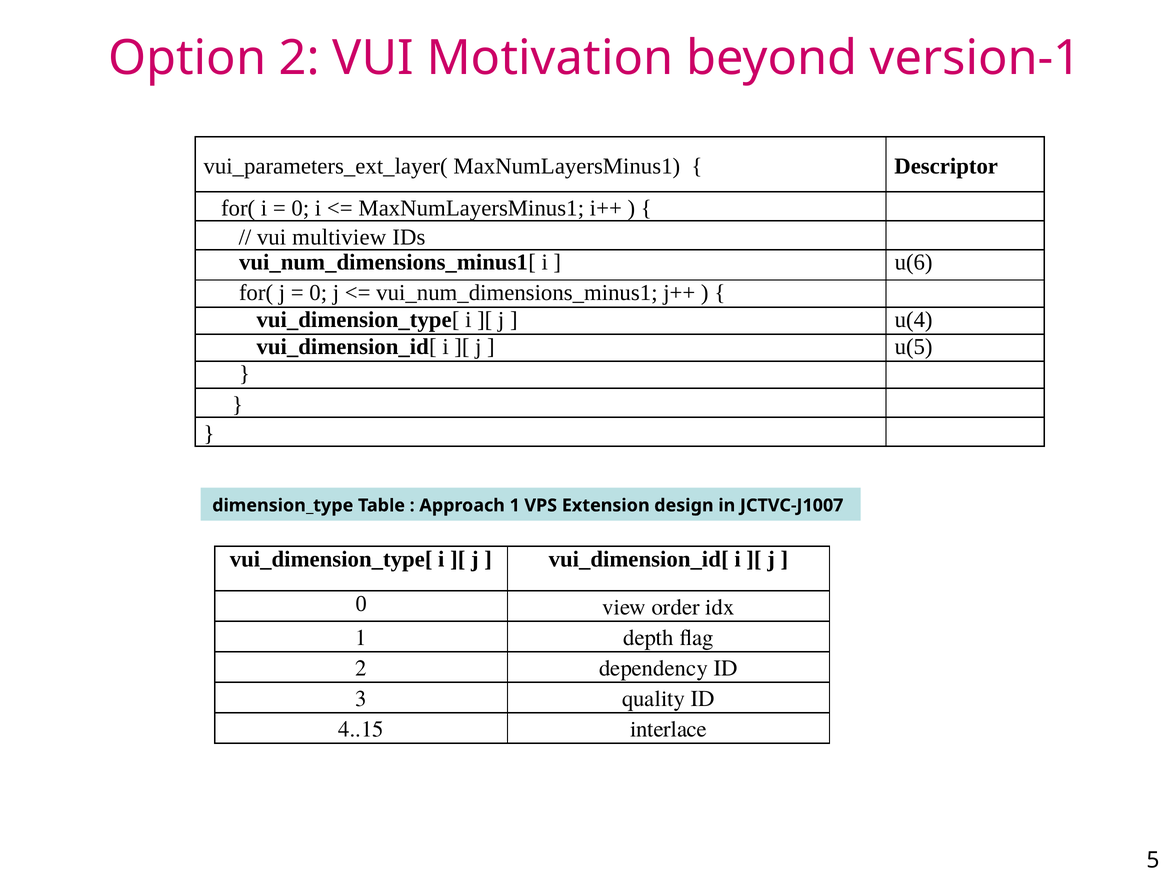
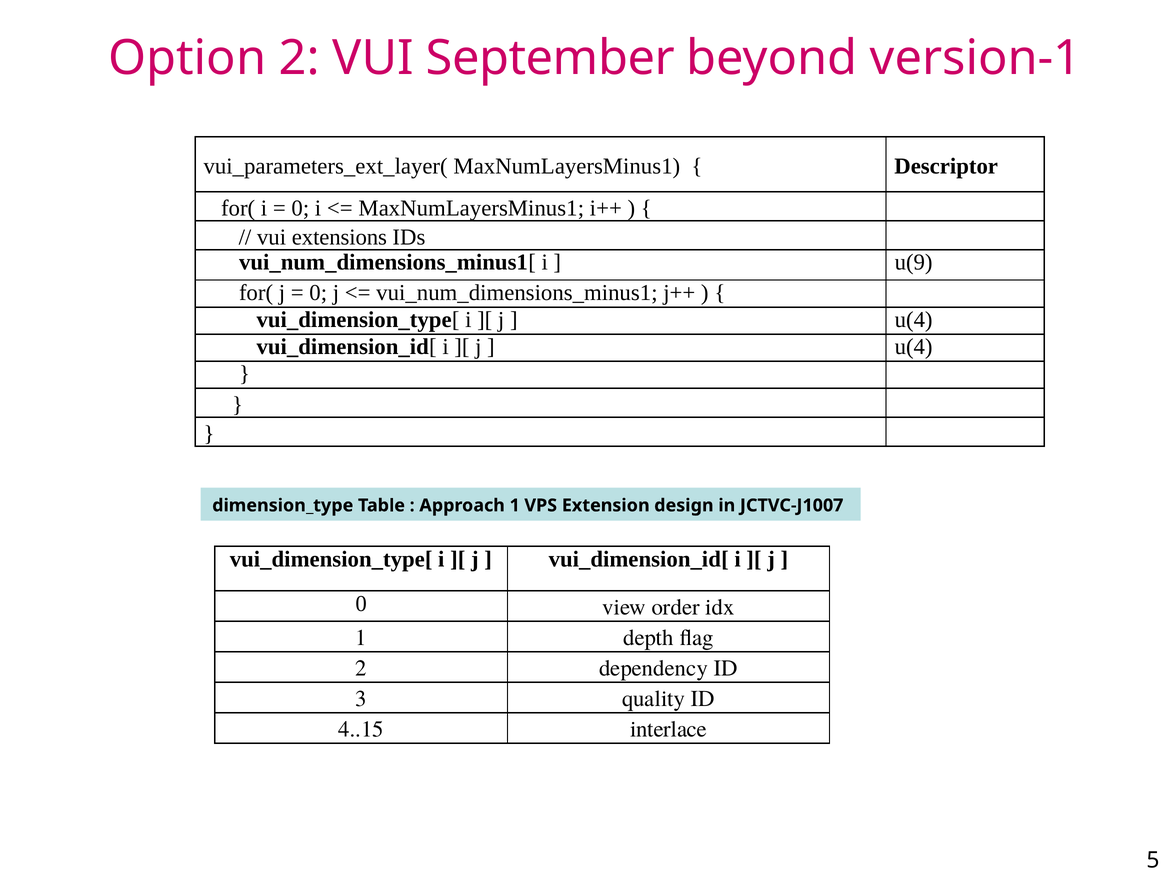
Motivation: Motivation -> September (550, 58)
multiview: multiview -> extensions (339, 237)
u(6: u(6 -> u(9 (914, 263)
u(5: u(5 -> u(4 (914, 347)
